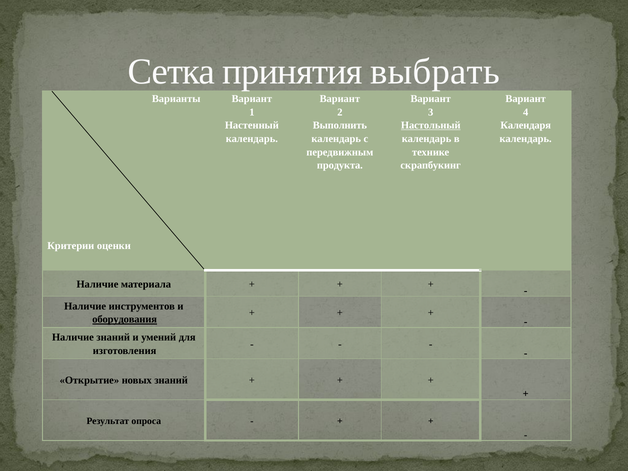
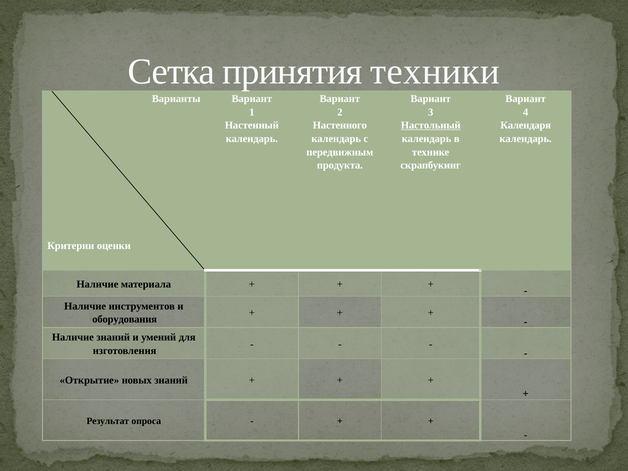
выбрать: выбрать -> техники (435, 72)
Выполнить: Выполнить -> Настенного (340, 125)
оборудования underline: present -> none (125, 320)
